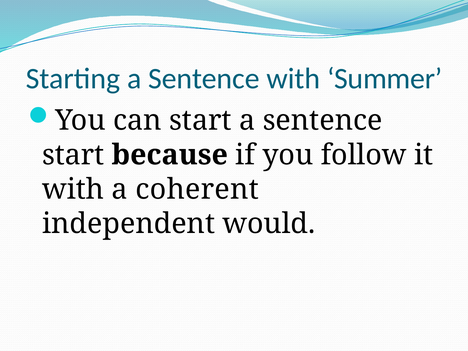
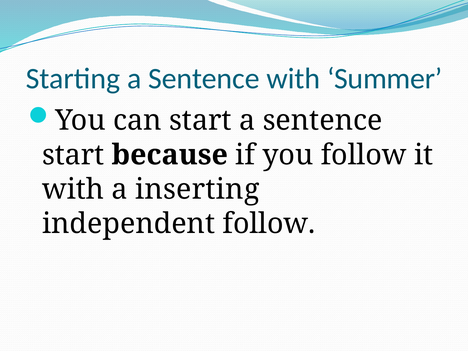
coherent: coherent -> inserting (197, 189)
independent would: would -> follow (269, 224)
